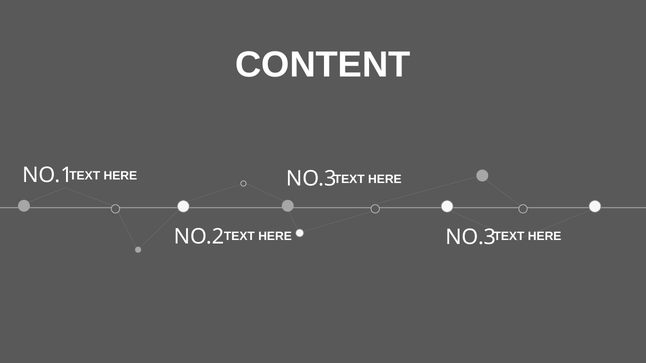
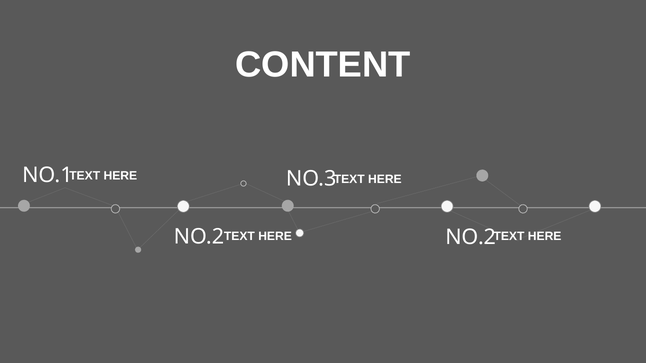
NO.3: NO.3 -> NO.2 (471, 238)
